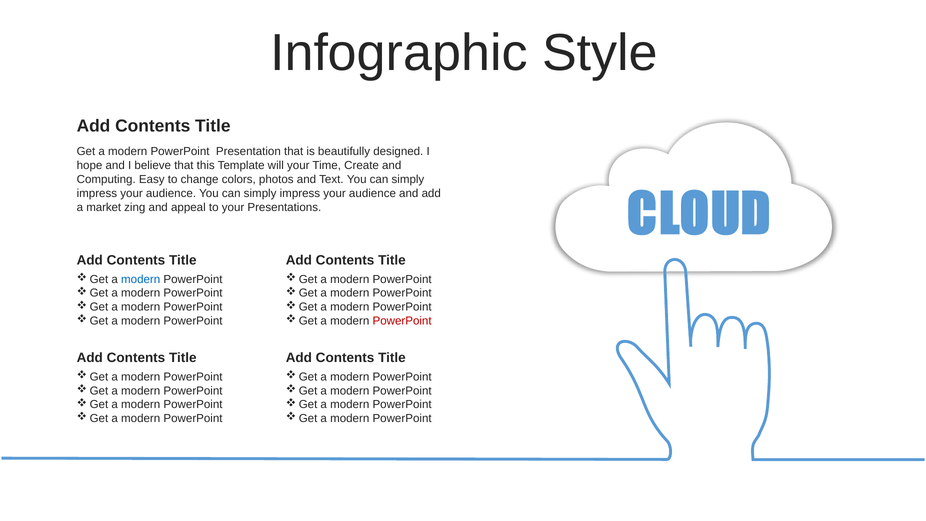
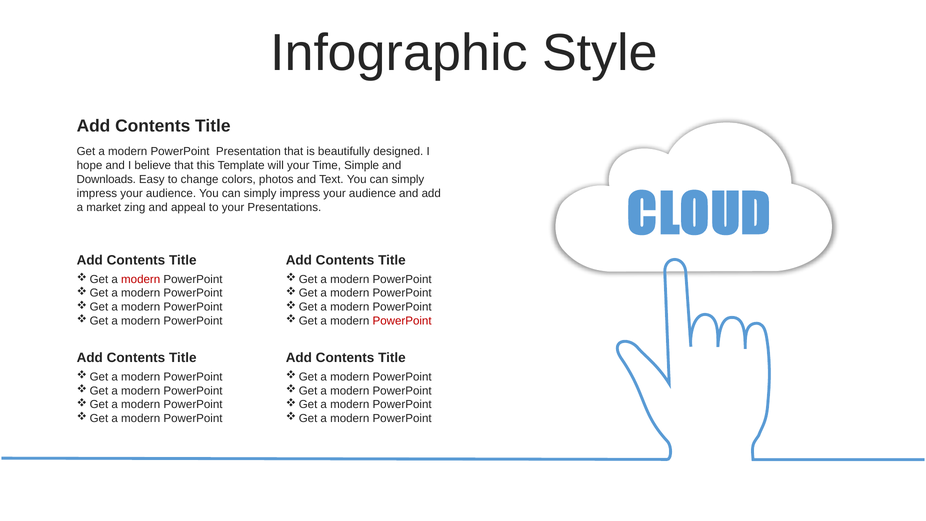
Create: Create -> Simple (362, 166)
Computing: Computing -> Downloads (106, 179)
modern colour: blue -> red (141, 279)
